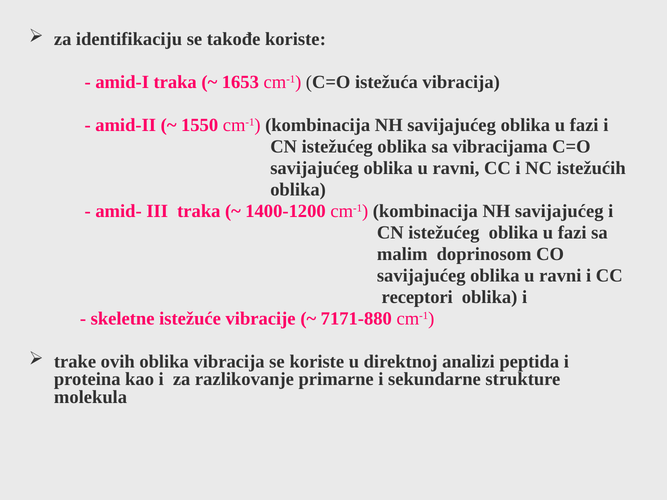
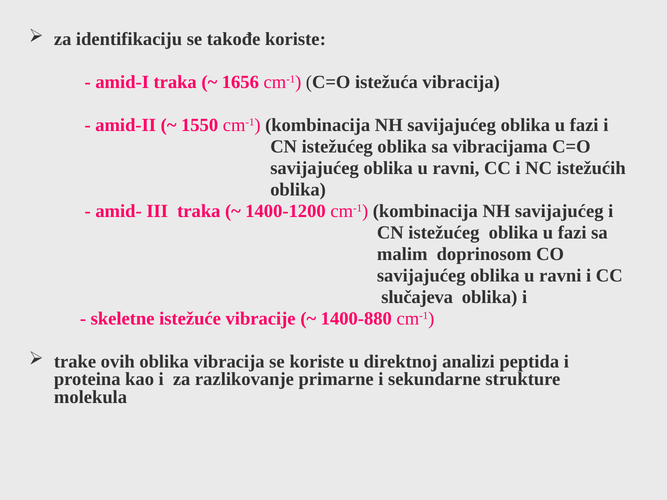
1653: 1653 -> 1656 (240, 82)
receptori: receptori -> slučajeva (417, 297)
7171-880: 7171-880 -> 1400-880 (356, 319)
